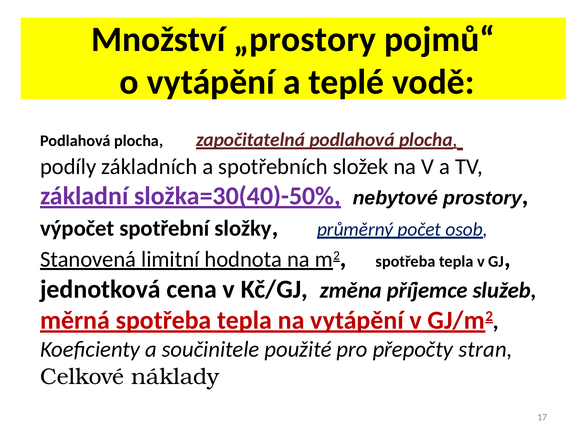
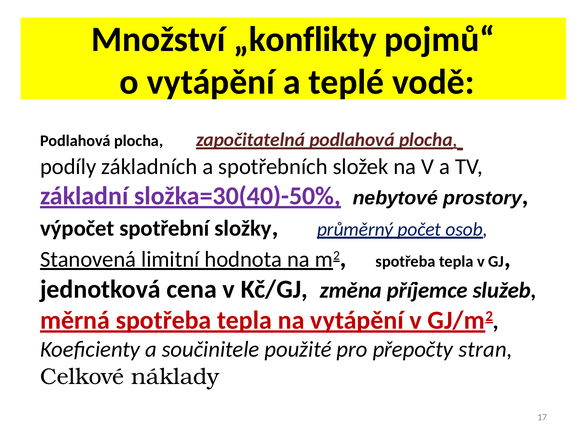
„prostory: „prostory -> „konflikty (305, 39)
